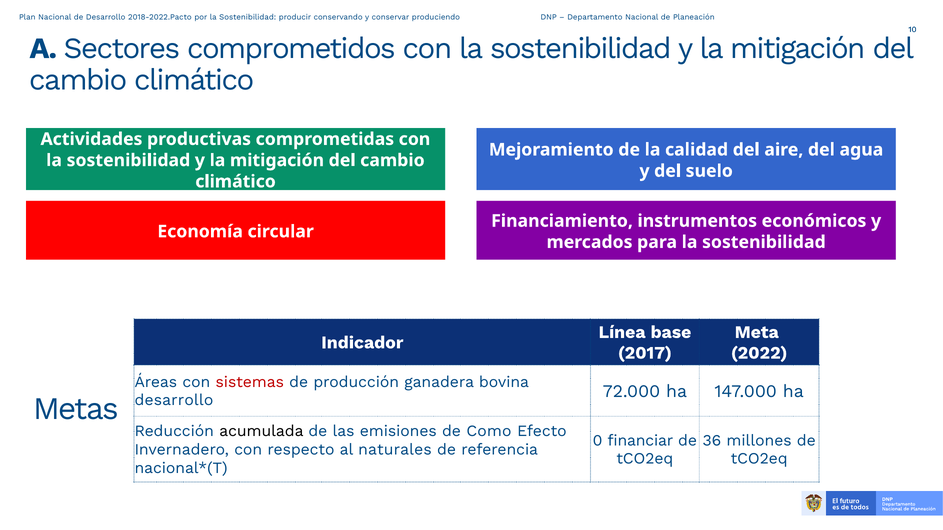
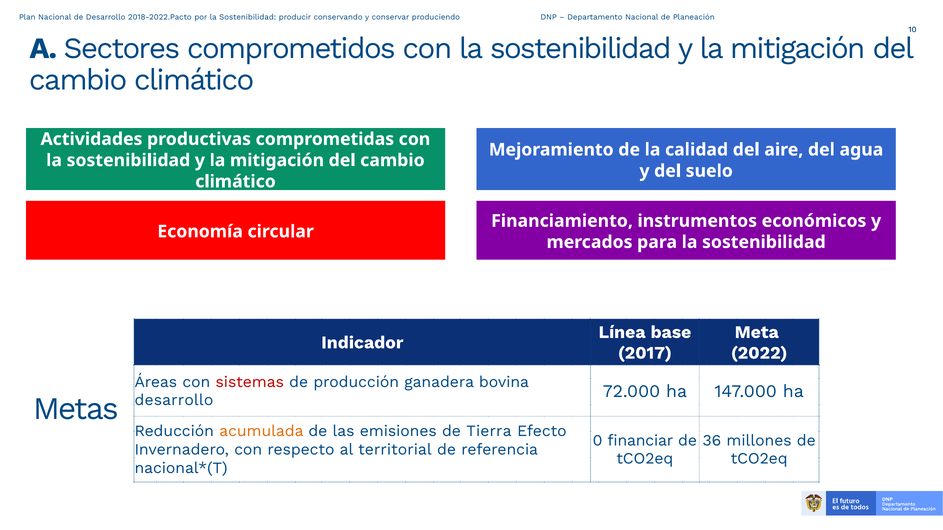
acumulada colour: black -> orange (261, 432)
Como: Como -> Tierra (489, 432)
naturales: naturales -> territorial (395, 450)
